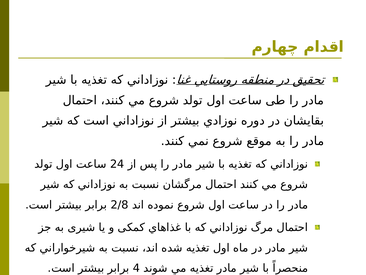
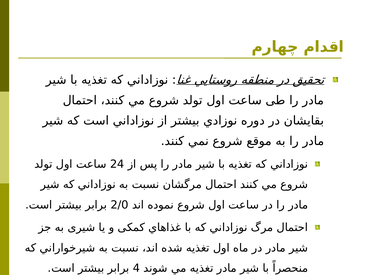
2/8: 2/8 -> 2/0 (120, 205)
